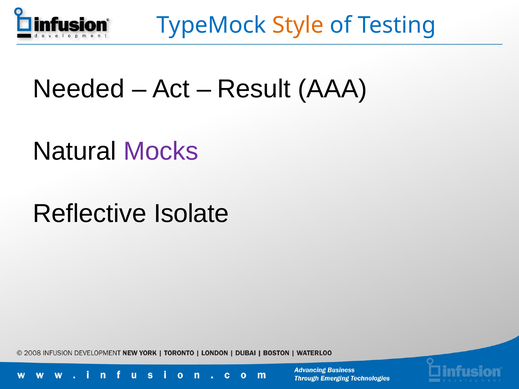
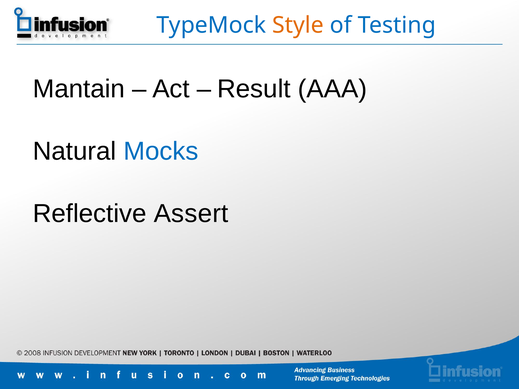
Needed: Needed -> Mantain (79, 89)
Mocks colour: purple -> blue (161, 151)
Isolate: Isolate -> Assert (191, 214)
